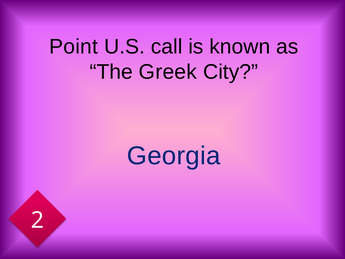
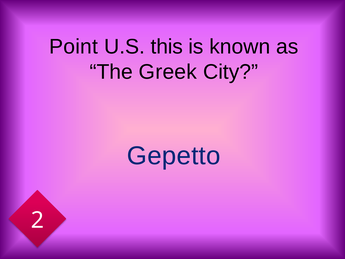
call: call -> this (167, 47)
Georgia: Georgia -> Gepetto (174, 156)
